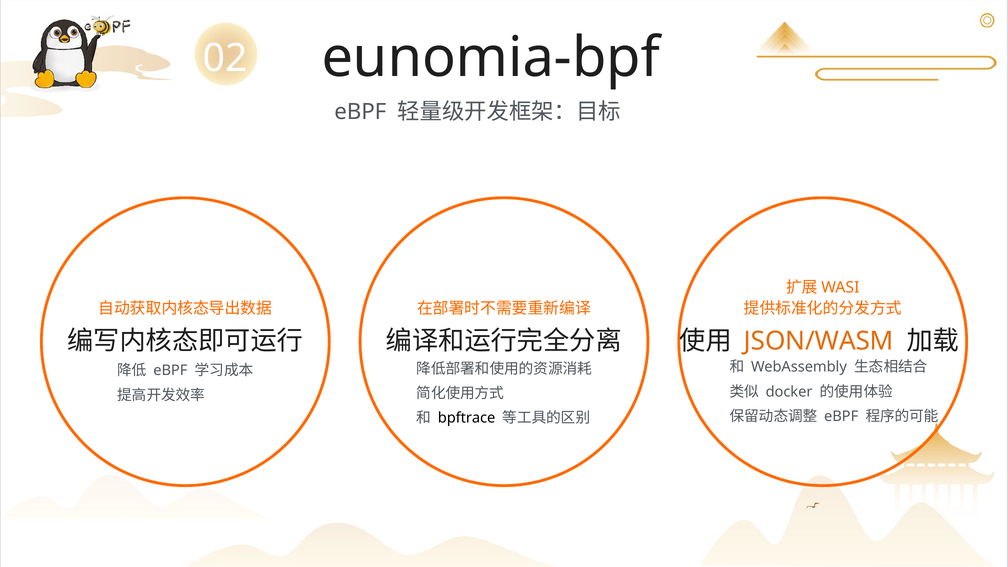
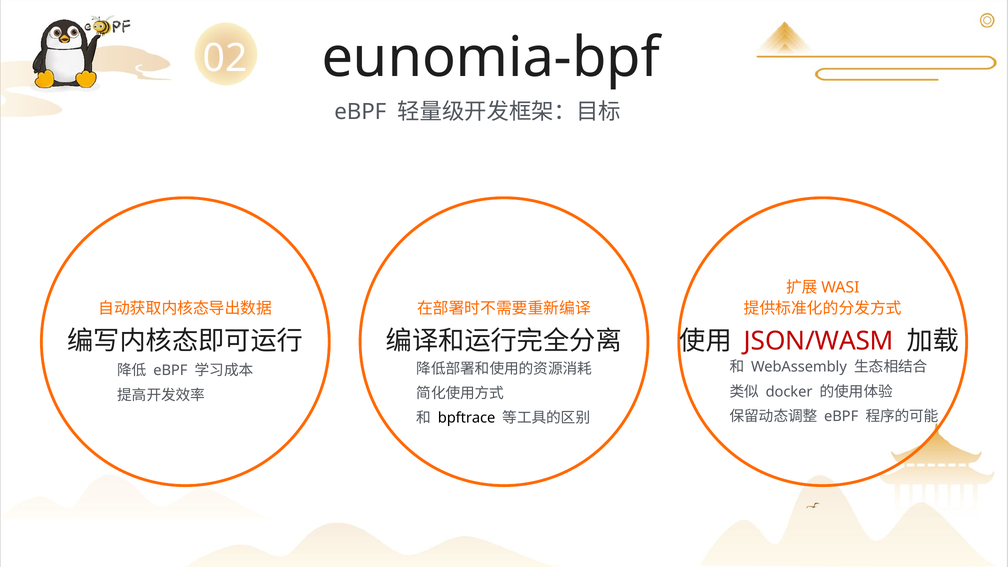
JSON/WASM colour: orange -> red (819, 341)
